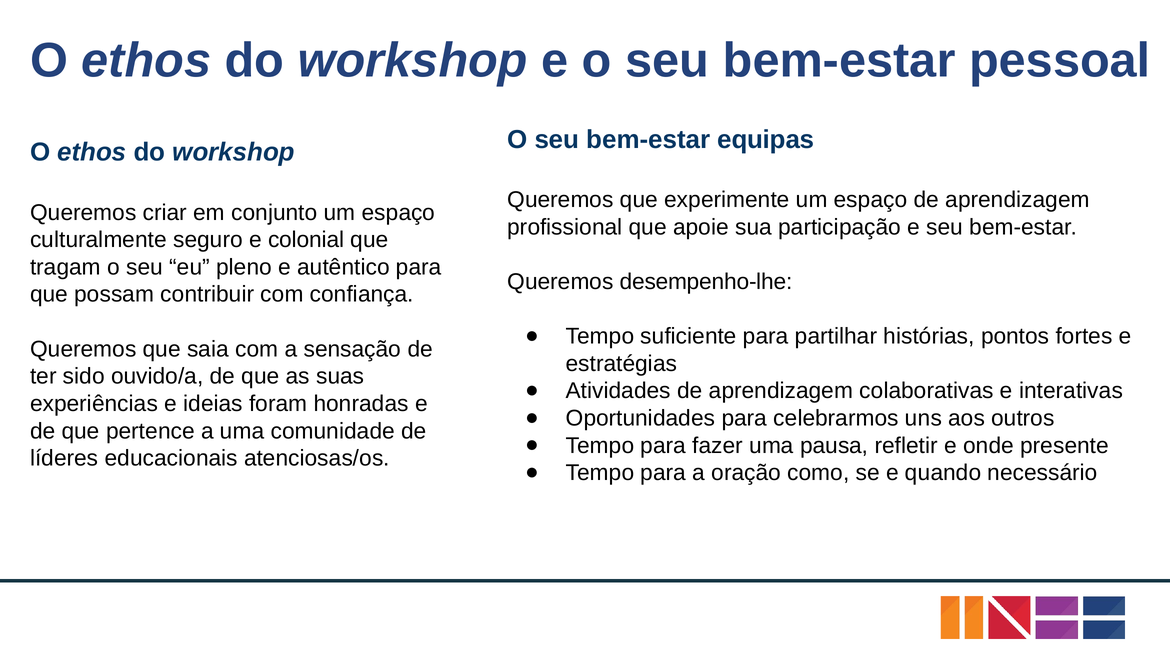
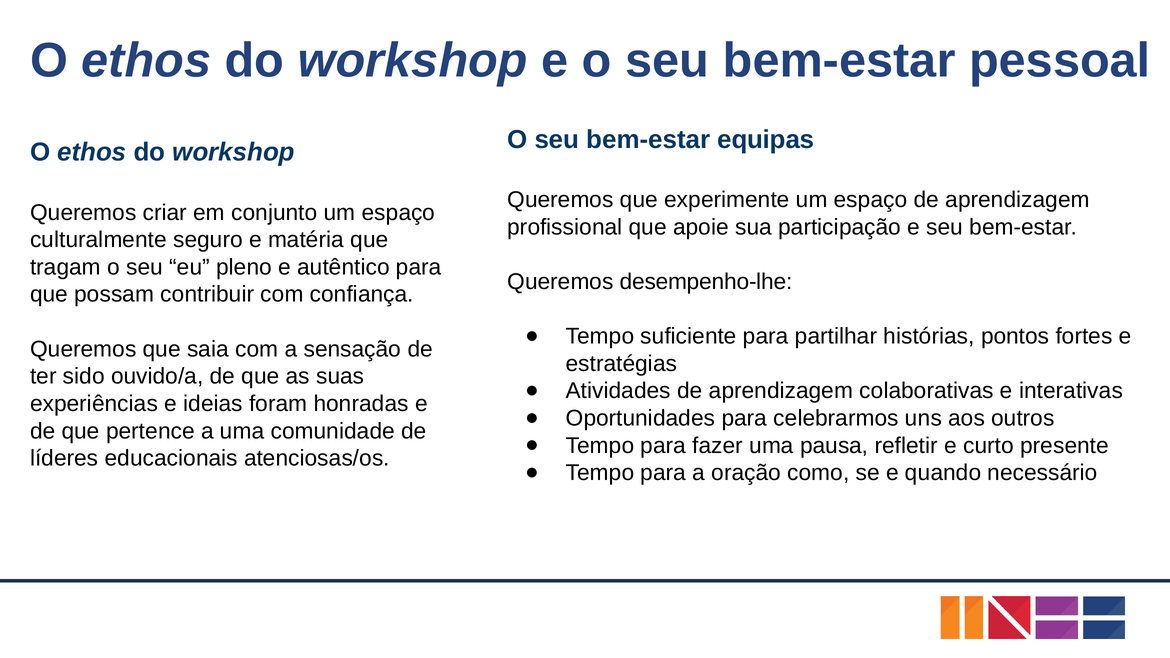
colonial: colonial -> matéria (306, 240)
onde: onde -> curto (989, 446)
